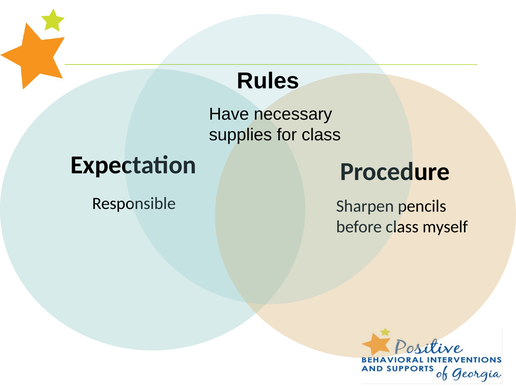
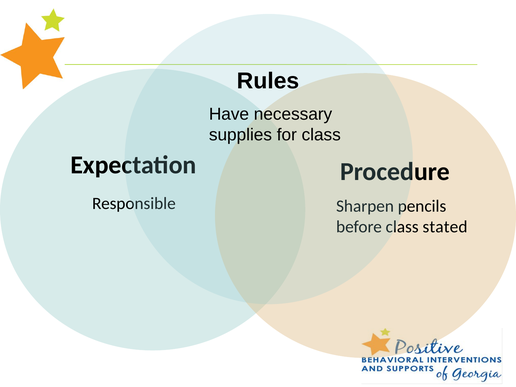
myself: myself -> stated (445, 227)
